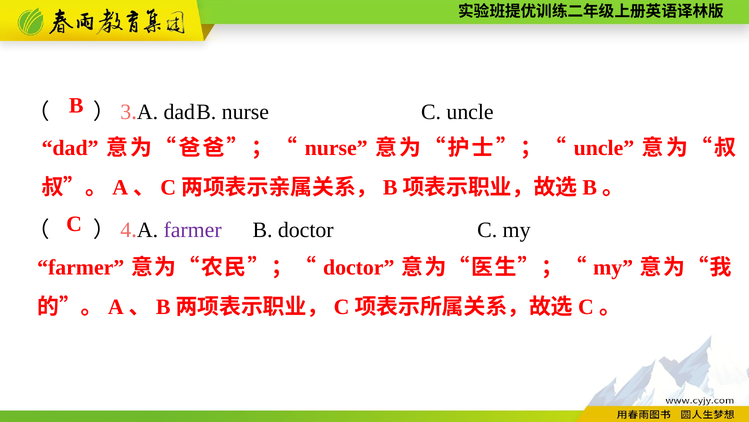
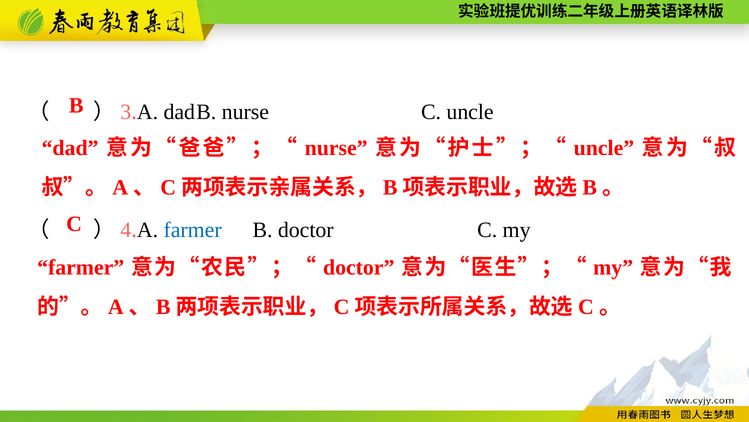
farmer colour: purple -> blue (193, 230)
